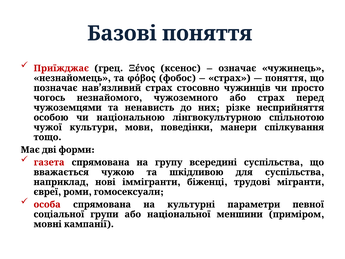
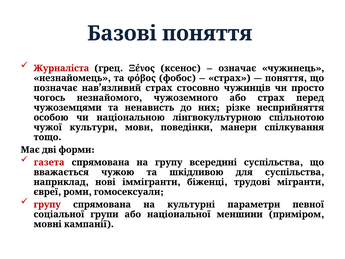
Приїжджає: Приїжджає -> Журналіста (61, 68)
особа: особа -> групу (47, 204)
